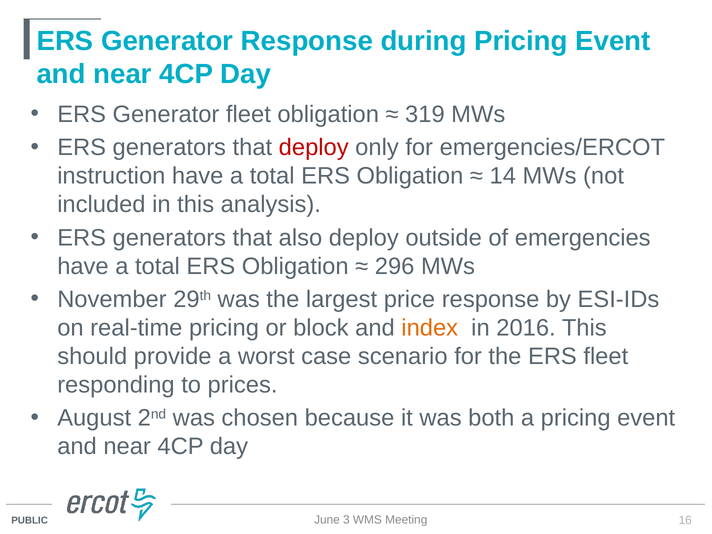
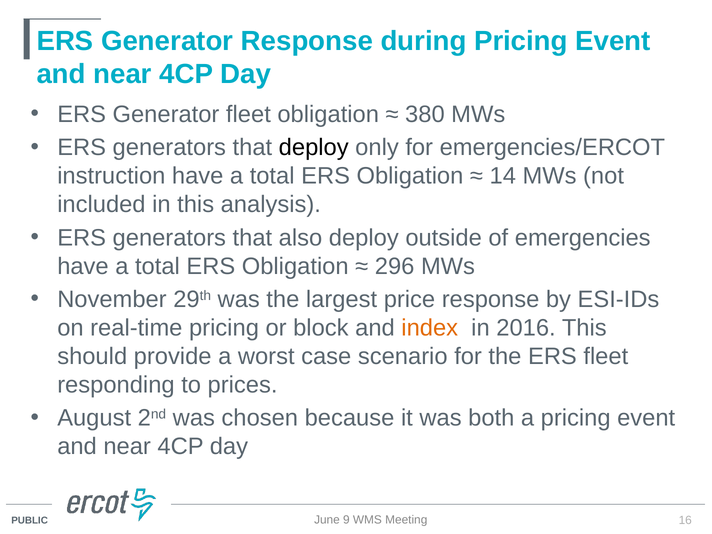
319: 319 -> 380 (425, 114)
deploy colour: red -> black (314, 148)
3: 3 -> 9 (346, 520)
